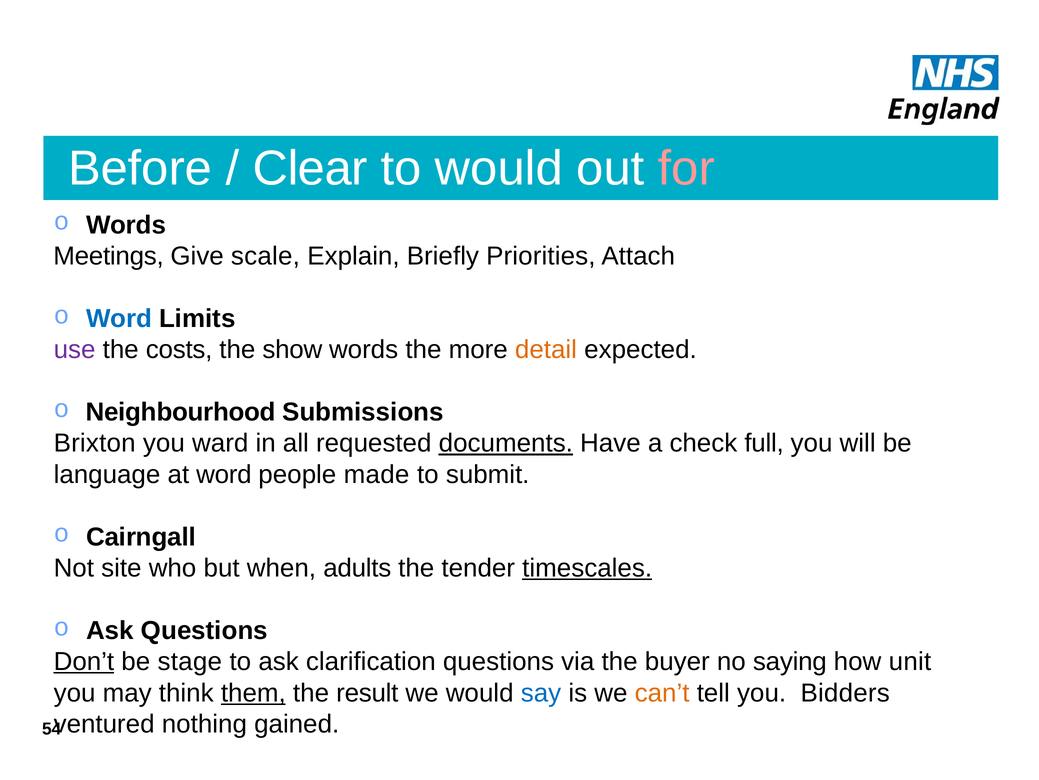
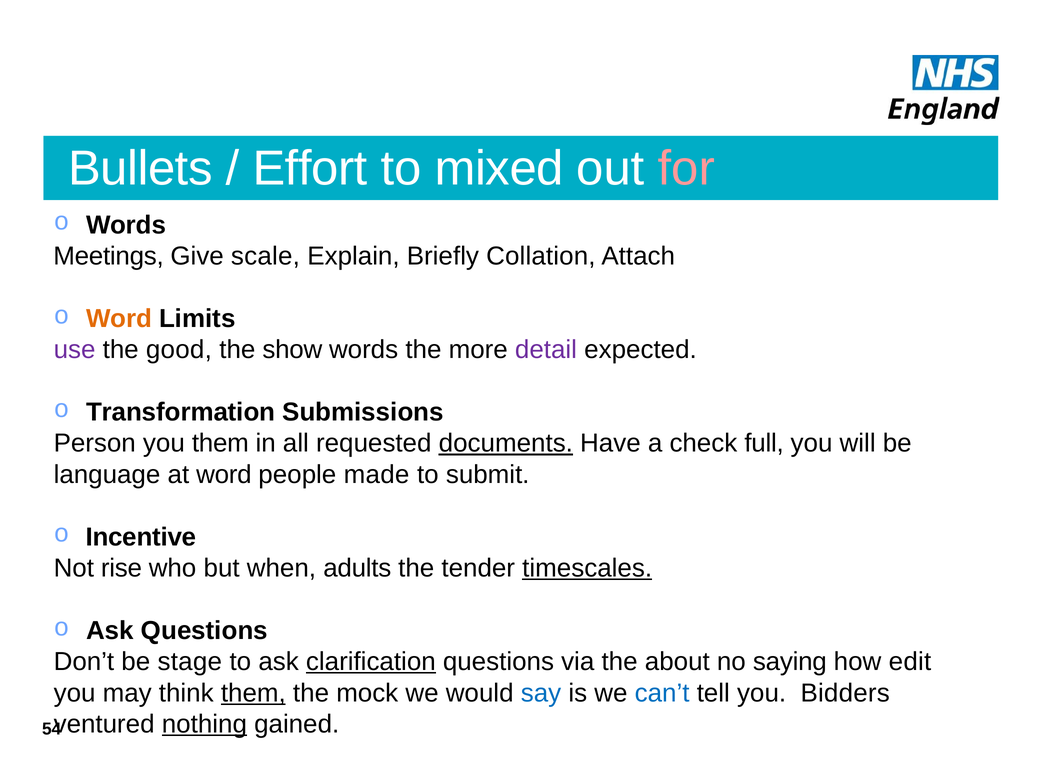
Before: Before -> Bullets (140, 169)
Clear: Clear -> Effort (310, 169)
to would: would -> mixed (499, 169)
Priorities: Priorities -> Collation (541, 256)
Word colour: blue -> orange (119, 318)
costs: costs -> good (179, 349)
detail colour: orange -> purple (546, 349)
Neighbourhood: Neighbourhood -> Transformation (181, 412)
Brixton: Brixton -> Person (95, 443)
you ward: ward -> them (220, 443)
Cairngall: Cairngall -> Incentive (141, 536)
site: site -> rise (121, 568)
Don’t underline: present -> none (84, 661)
clarification underline: none -> present (371, 661)
buyer: buyer -> about (677, 661)
unit: unit -> edit (910, 661)
result: result -> mock (367, 692)
can’t colour: orange -> blue (662, 692)
nothing underline: none -> present (204, 723)
